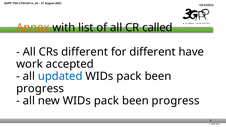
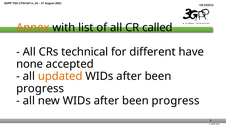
CRs different: different -> technical (85, 52)
work: work -> none (30, 64)
updated colour: blue -> orange (60, 76)
pack: pack -> after (129, 76)
new WIDs pack: pack -> after (106, 101)
